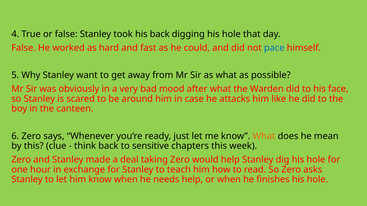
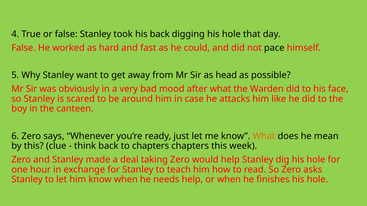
pace colour: blue -> black (274, 48)
as what: what -> head (226, 75)
to sensitive: sensitive -> chapters (151, 146)
